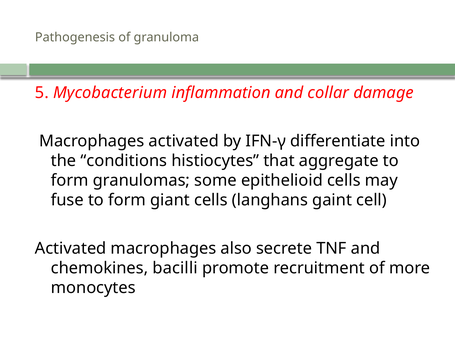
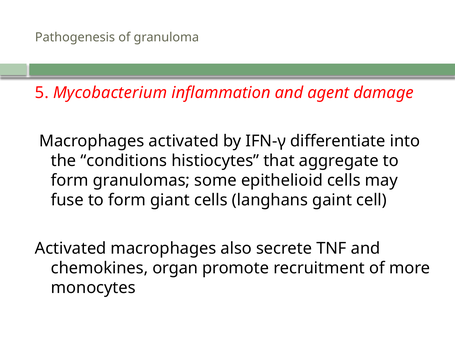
collar: collar -> agent (328, 93)
bacilli: bacilli -> organ (175, 268)
